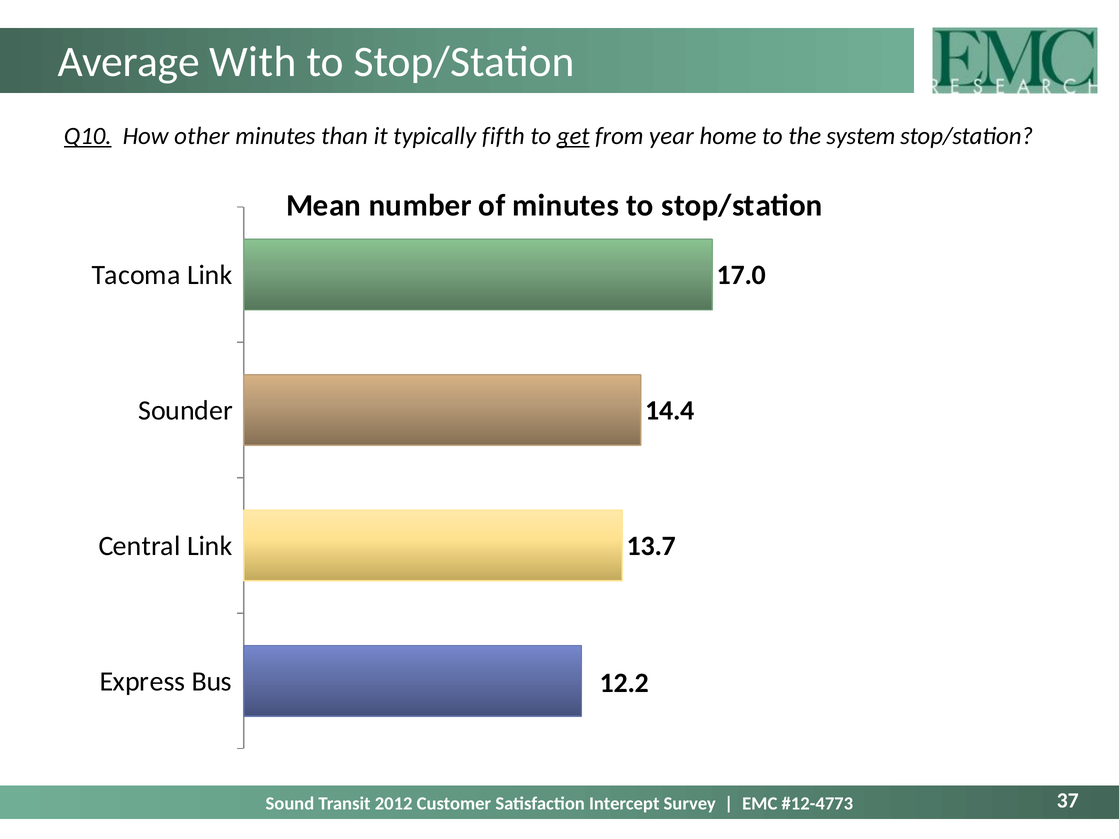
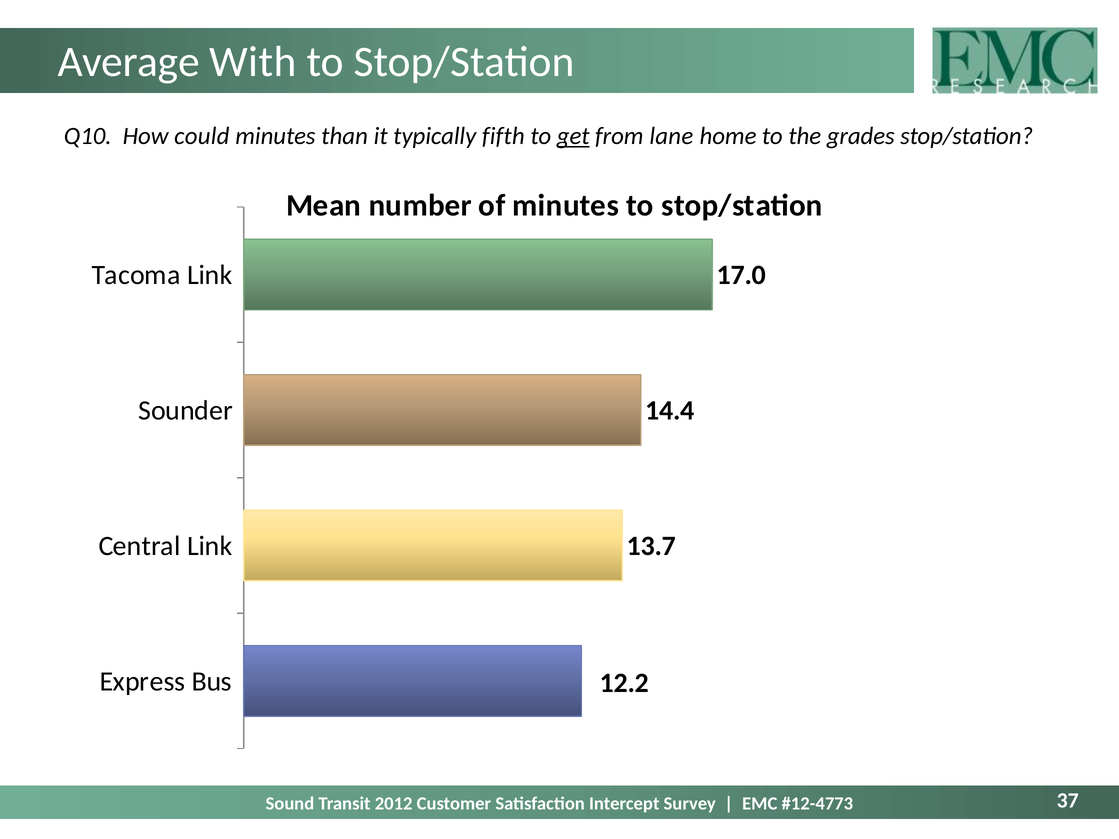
Q10 underline: present -> none (88, 136)
other: other -> could (202, 136)
year: year -> lane (671, 136)
system: system -> grades (861, 136)
